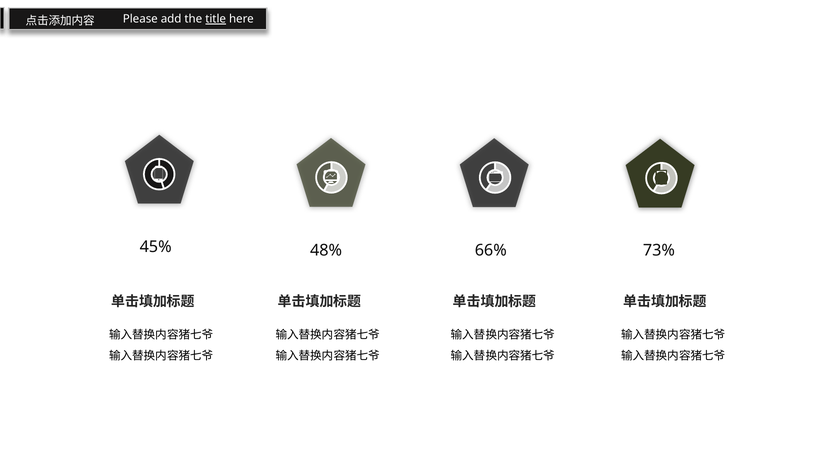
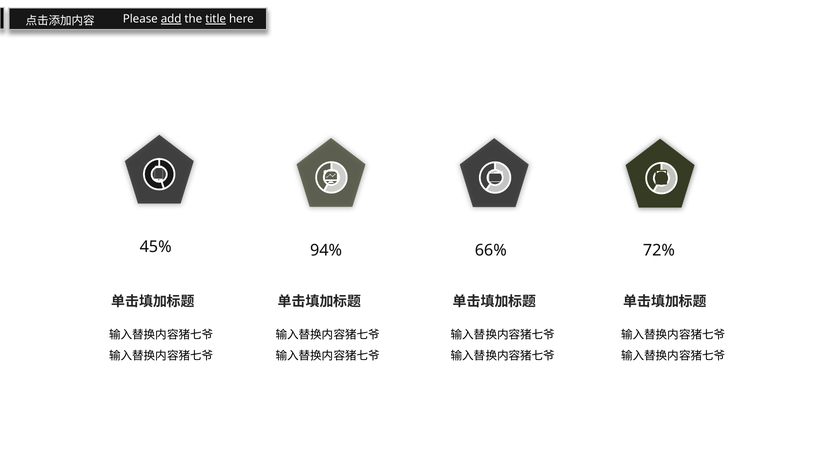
add underline: none -> present (171, 19)
73%: 73% -> 72% (659, 250)
48%: 48% -> 94% (326, 250)
